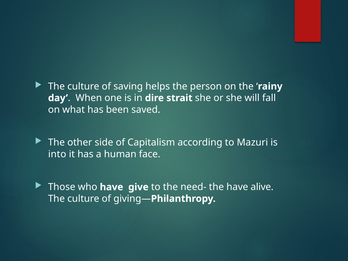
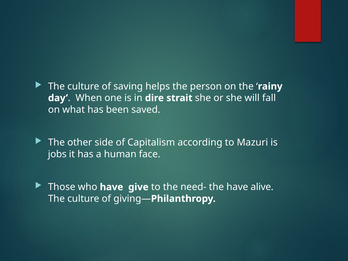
into: into -> jobs (57, 154)
